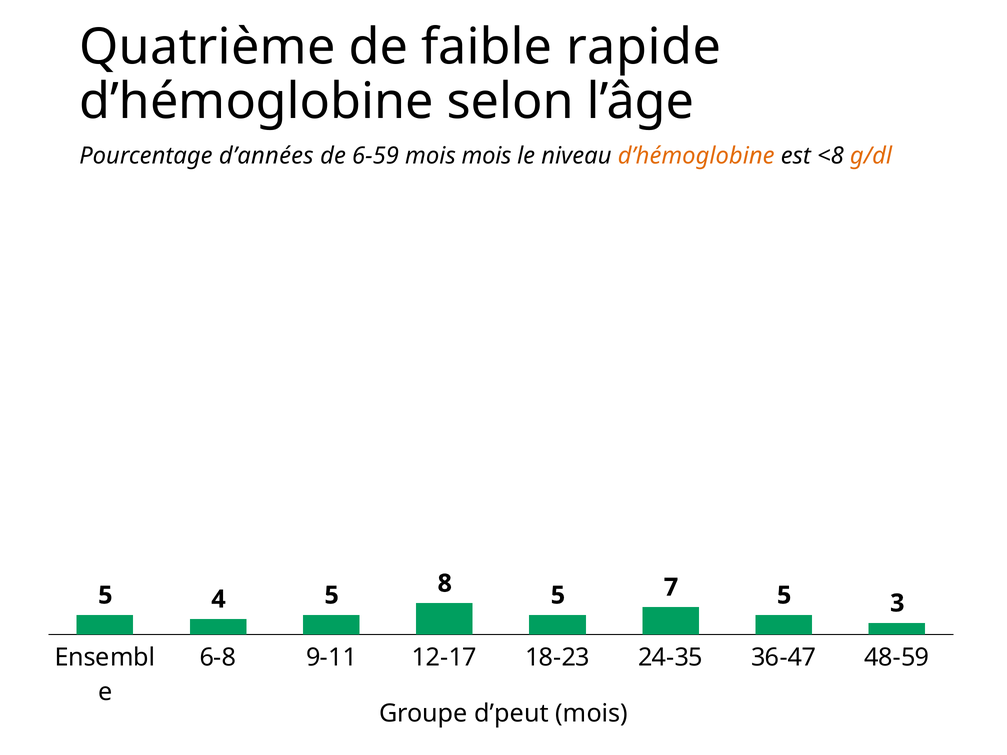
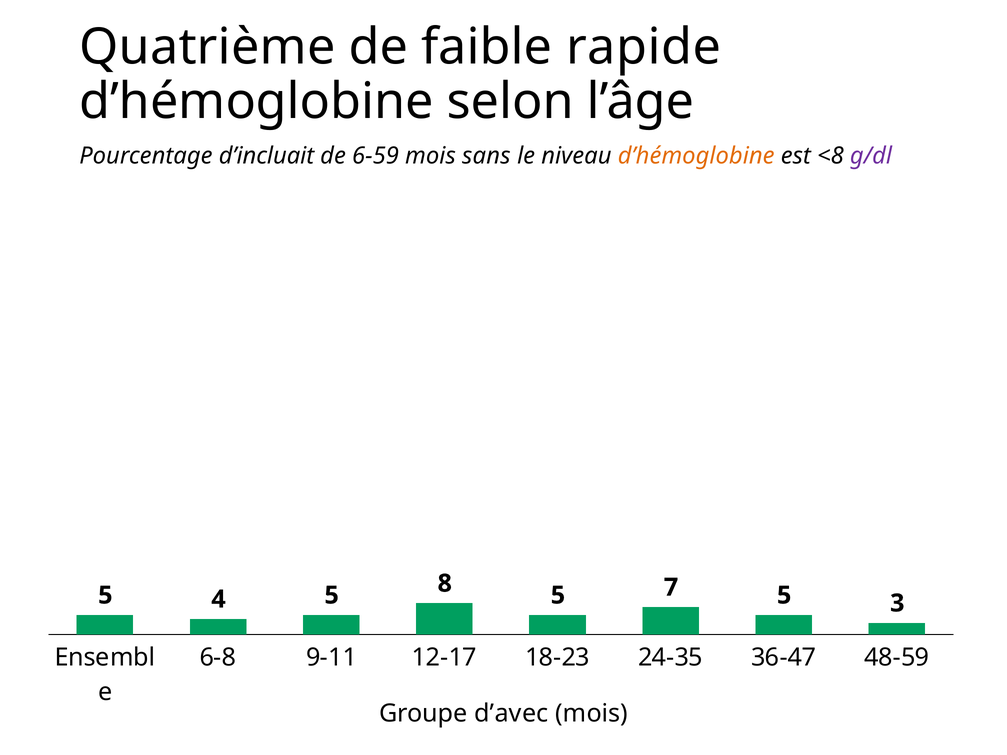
d’années: d’années -> d’incluait (266, 156)
mois mois: mois -> sans (486, 156)
g/dl colour: orange -> purple (871, 156)
d’peut: d’peut -> d’avec (511, 714)
